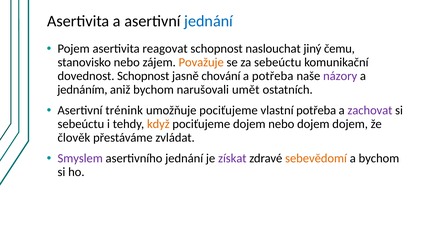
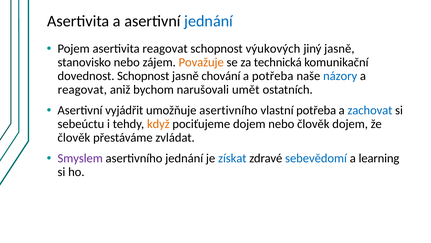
naslouchat: naslouchat -> výukových (273, 49)
jiný čemu: čemu -> jasně (339, 49)
za sebeúctu: sebeúctu -> technická (278, 62)
názory colour: purple -> blue (340, 76)
jednáním: jednáním -> reagovat (82, 89)
trénink: trénink -> vyjádřit (124, 110)
umožňuje pociťujeme: pociťujeme -> asertivního (228, 110)
zachovat colour: purple -> blue (370, 110)
nebo dojem: dojem -> člověk (313, 124)
získat colour: purple -> blue (232, 158)
sebevědomí colour: orange -> blue (316, 158)
a bychom: bychom -> learning (379, 158)
